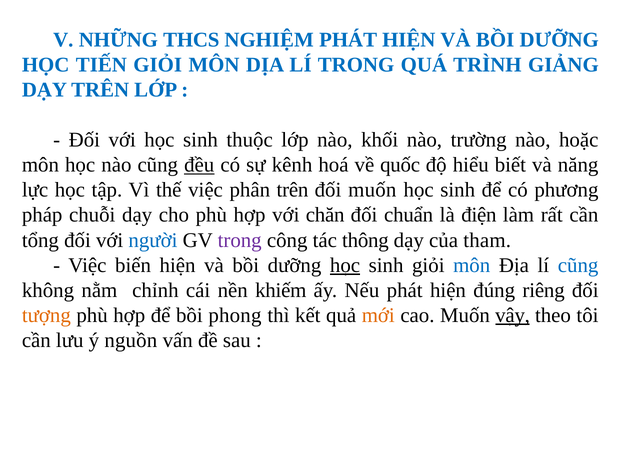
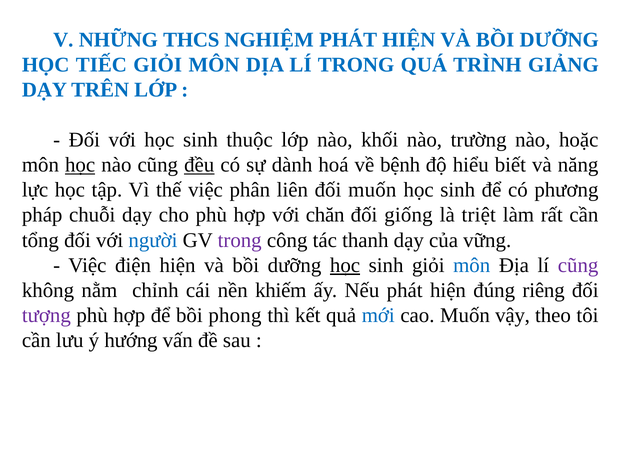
TIẾN: TIẾN -> TIẾC (101, 65)
học underline: none -> present (80, 165)
kênh: kênh -> dành (292, 165)
quốc: quốc -> bệnh (400, 165)
phân trên: trên -> liên (292, 190)
chuẩn: chuẩn -> giống (408, 215)
điện: điện -> triệt (479, 215)
thông: thông -> thanh (365, 240)
tham: tham -> vững (487, 240)
biến: biến -> điện (133, 265)
cũng colour: blue -> purple (578, 265)
tượng colour: orange -> purple (46, 315)
mới colour: orange -> blue (378, 315)
vậy underline: present -> none (513, 315)
nguồn: nguồn -> hướng (131, 340)
